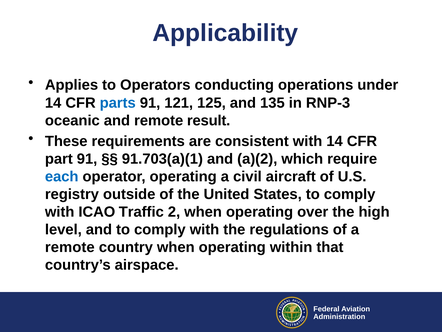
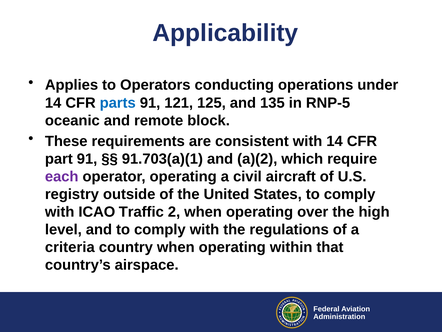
RNP-3: RNP-3 -> RNP-5 (328, 103)
result: result -> block (209, 120)
each colour: blue -> purple (62, 176)
remote: remote -> criteria (70, 247)
